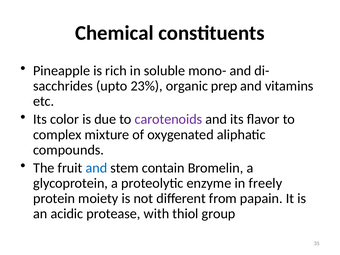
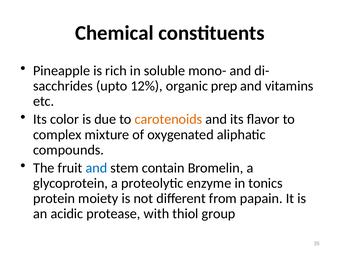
23%: 23% -> 12% (147, 86)
carotenoids colour: purple -> orange (168, 119)
freely: freely -> tonics (266, 183)
